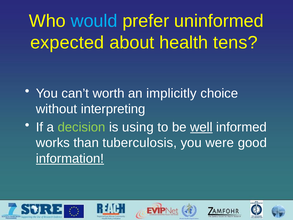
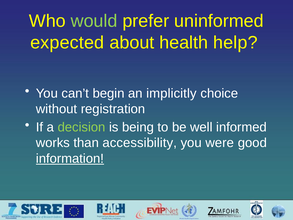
would colour: light blue -> light green (94, 21)
tens: tens -> help (235, 43)
worth: worth -> begin (109, 93)
interpreting: interpreting -> registration (113, 109)
using: using -> being (138, 127)
well underline: present -> none (201, 127)
tuberculosis: tuberculosis -> accessibility (140, 143)
